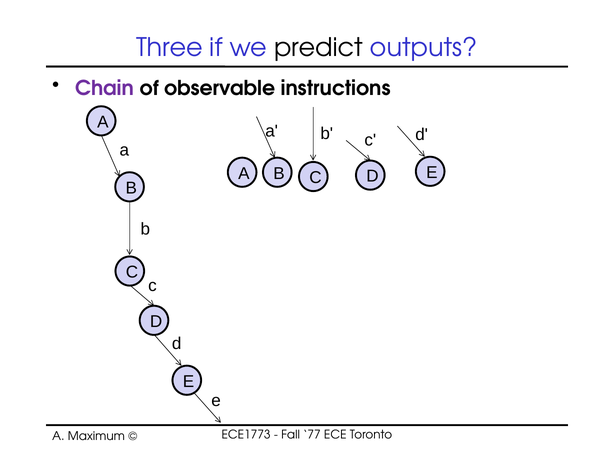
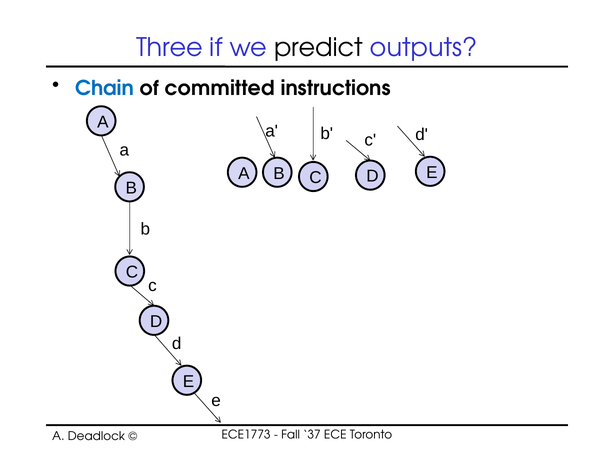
Chain colour: purple -> blue (105, 88)
observable: observable -> committed (220, 88)
Maximum: Maximum -> Deadlock (96, 436)
77: 77 -> 37 (312, 434)
